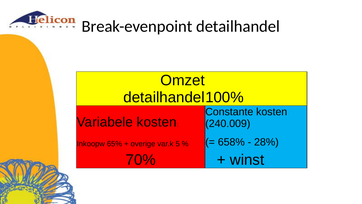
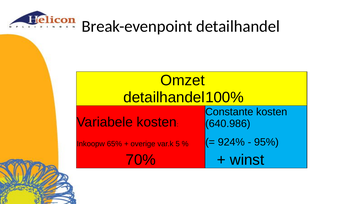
240.009: 240.009 -> 640.986 (228, 123)
658%: 658% -> 924% (231, 142)
28%: 28% -> 95% (266, 142)
